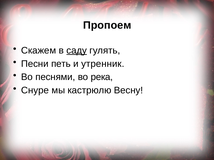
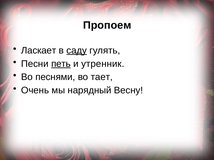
Скажем: Скажем -> Ласкает (39, 51)
петь underline: none -> present (61, 64)
река: река -> тает (102, 77)
Снуре: Снуре -> Очень (35, 91)
кастрюлю: кастрюлю -> нарядный (90, 91)
